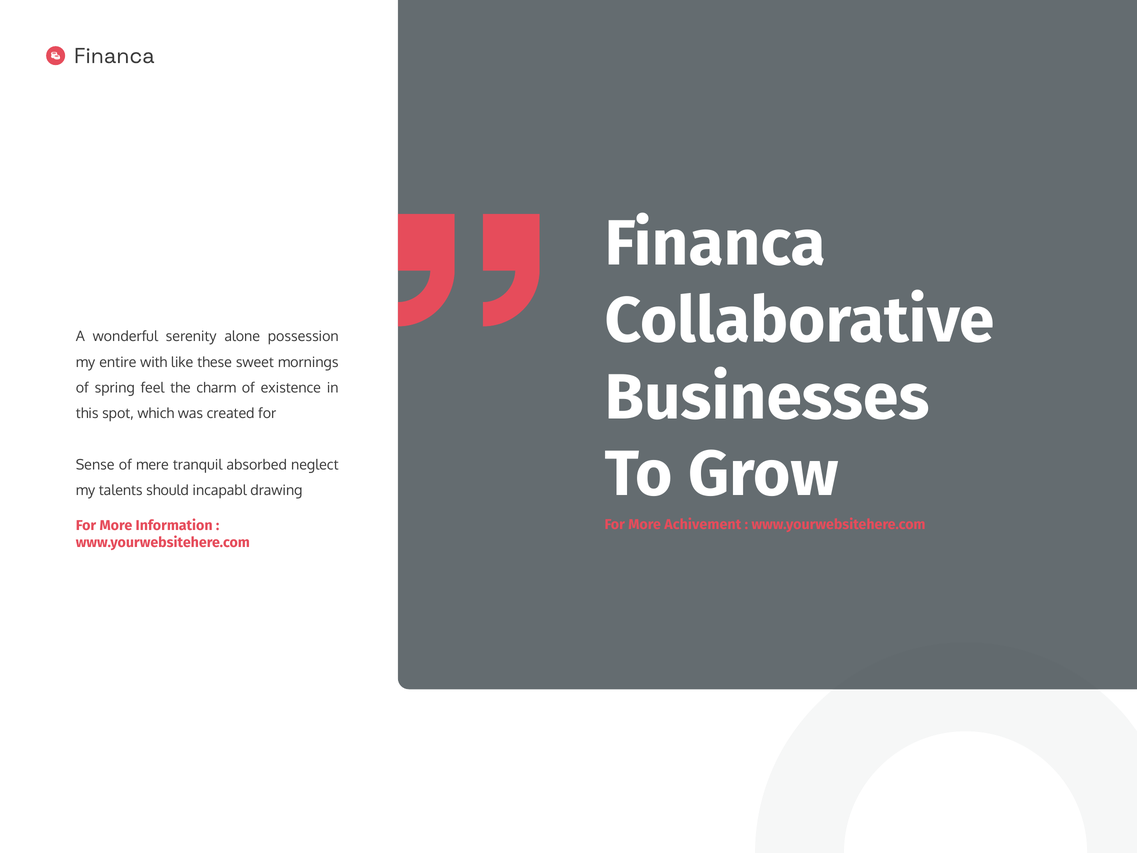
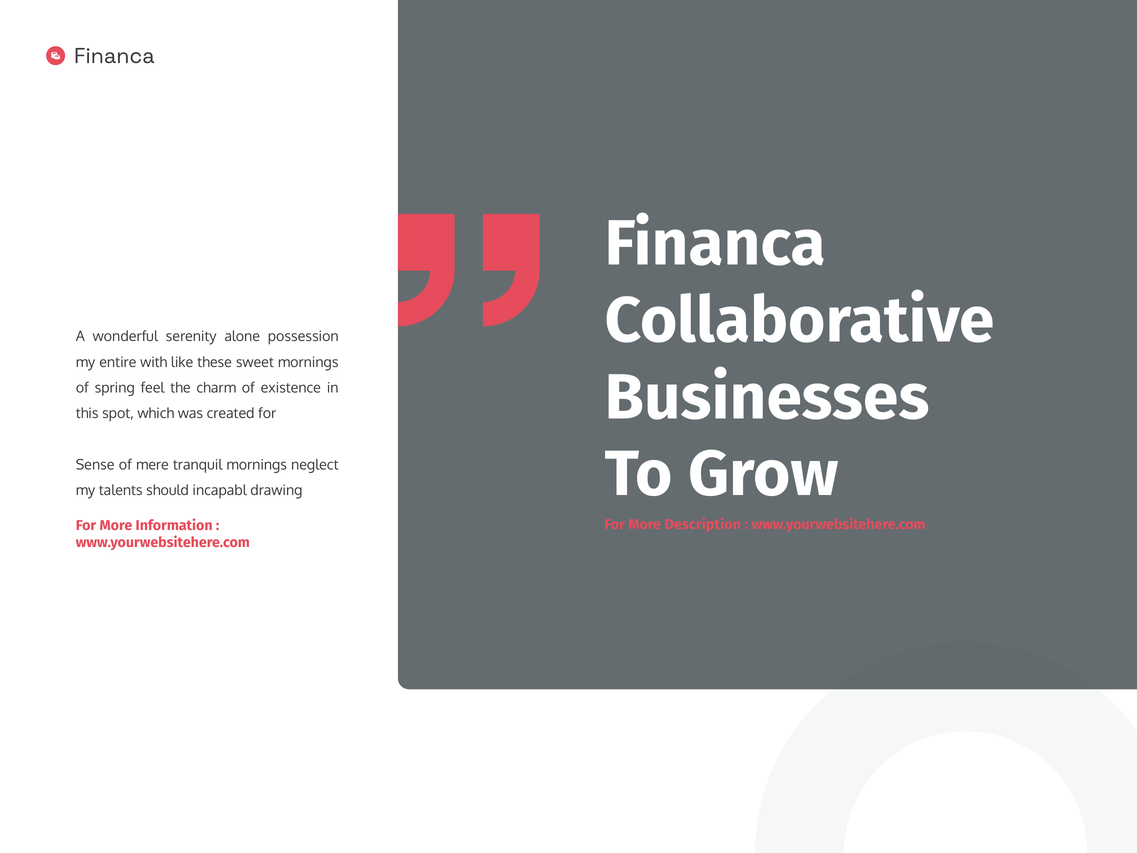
tranquil absorbed: absorbed -> mornings (257, 465)
Achivement: Achivement -> Description (703, 524)
